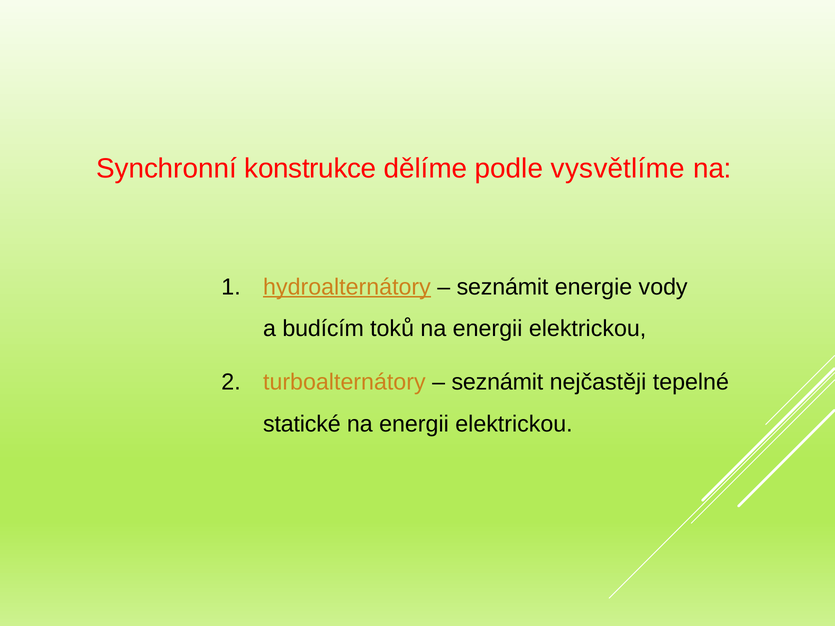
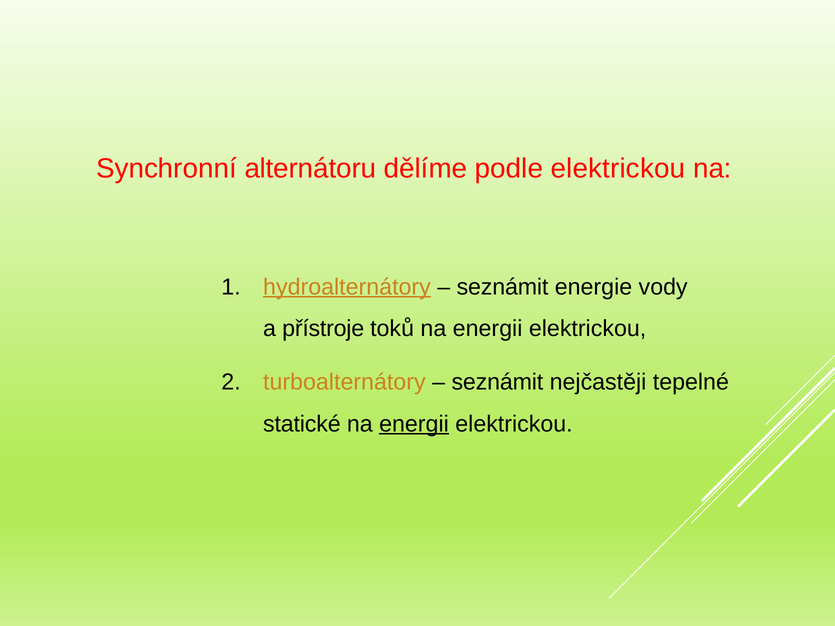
konstrukce: konstrukce -> alternátoru (310, 169)
podle vysvětlíme: vysvětlíme -> elektrickou (618, 169)
budícím: budícím -> přístroje (323, 329)
energii underline: none -> present (414, 424)
